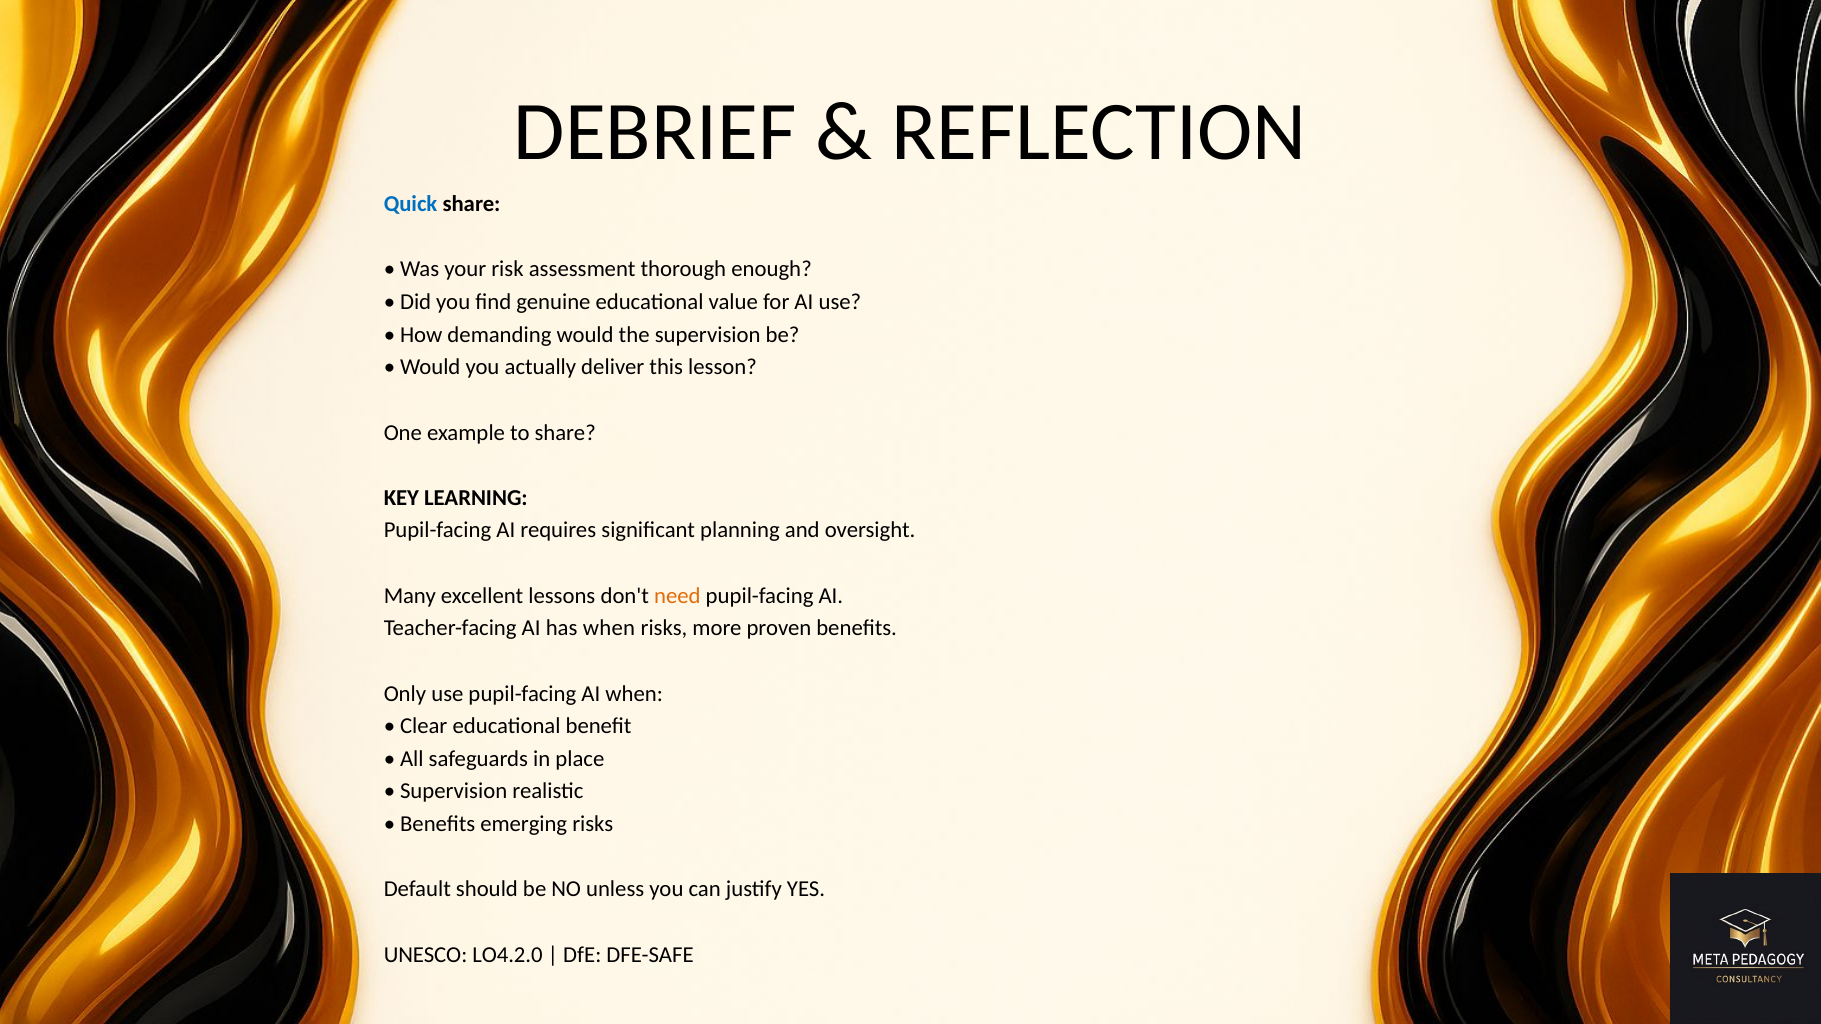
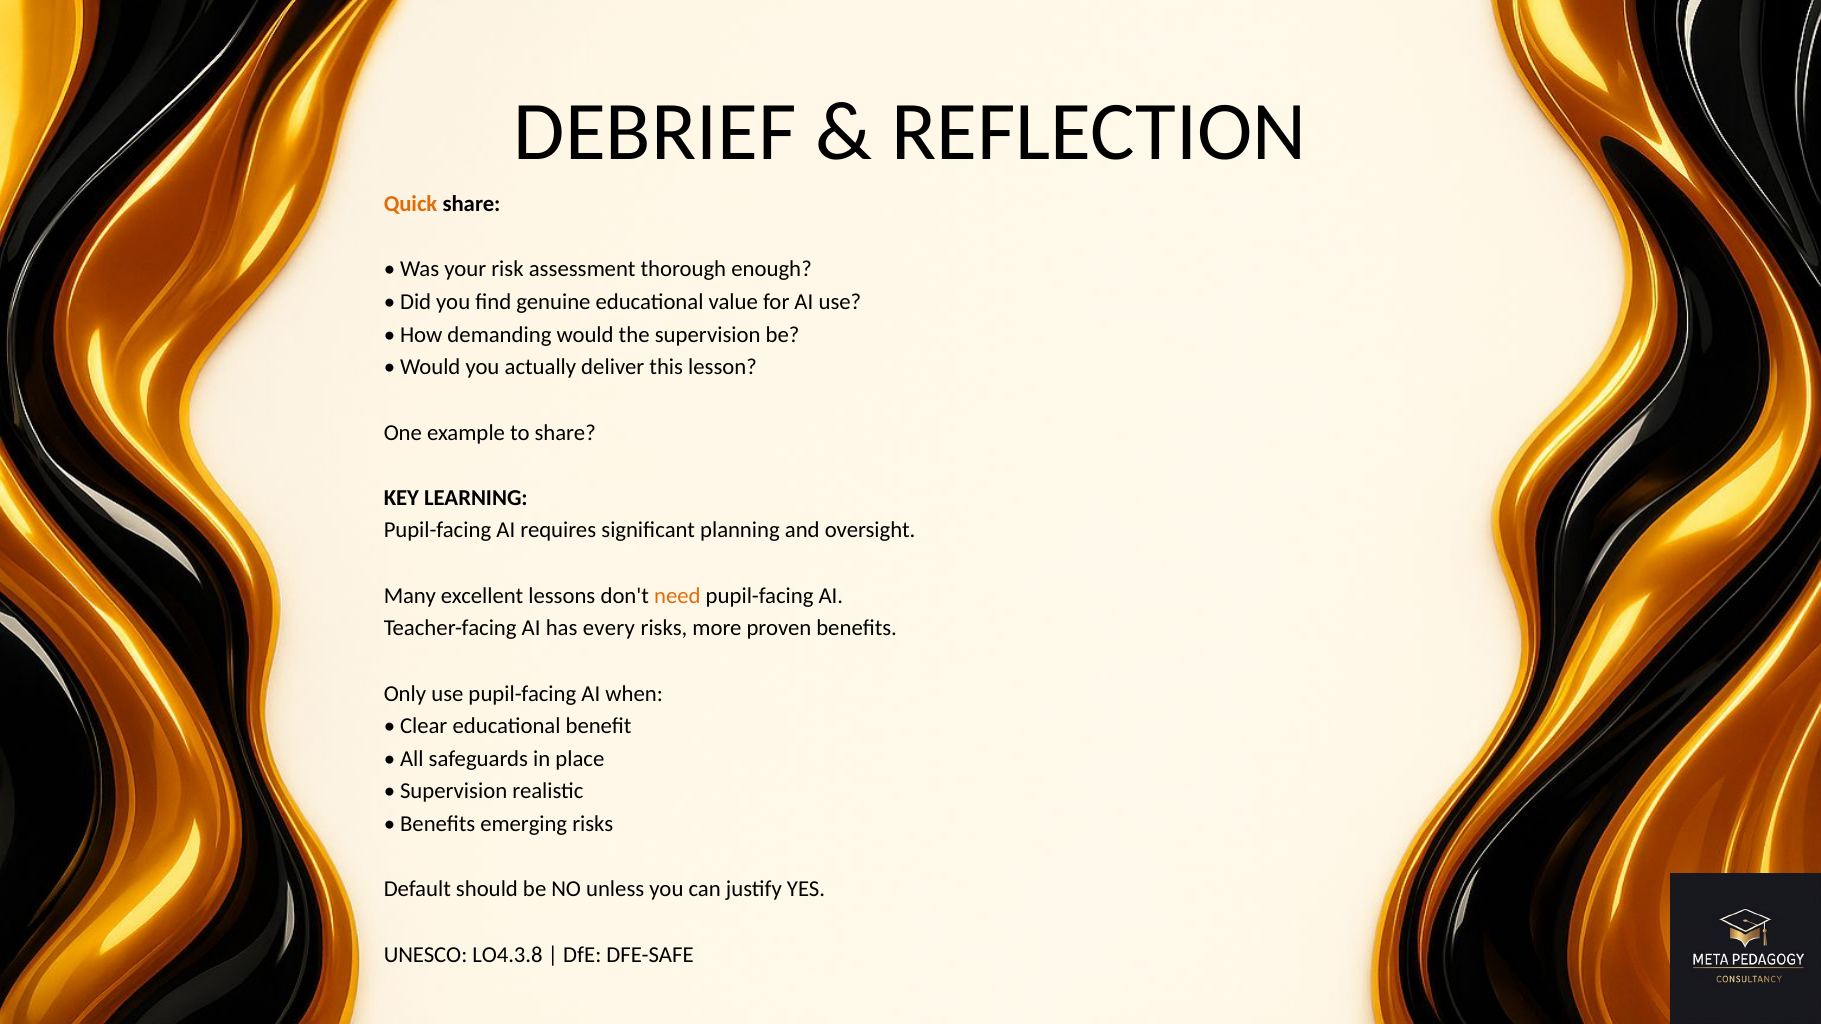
Quick colour: blue -> orange (411, 204)
has when: when -> every (609, 628)
LO4.2.0: LO4.2.0 -> LO4.3.8 (507, 955)
